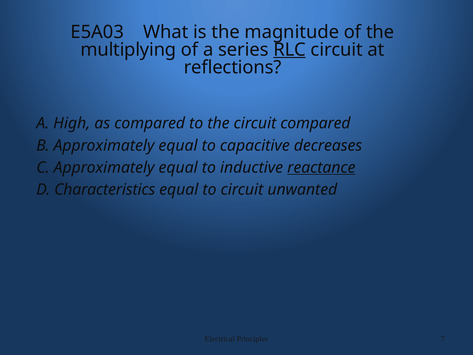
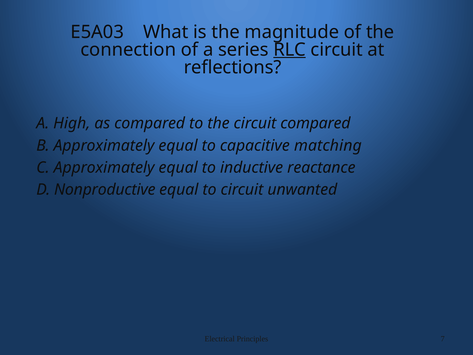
multiplying: multiplying -> connection (128, 50)
decreases: decreases -> matching (328, 145)
reactance underline: present -> none (321, 167)
Characteristics: Characteristics -> Nonproductive (105, 190)
